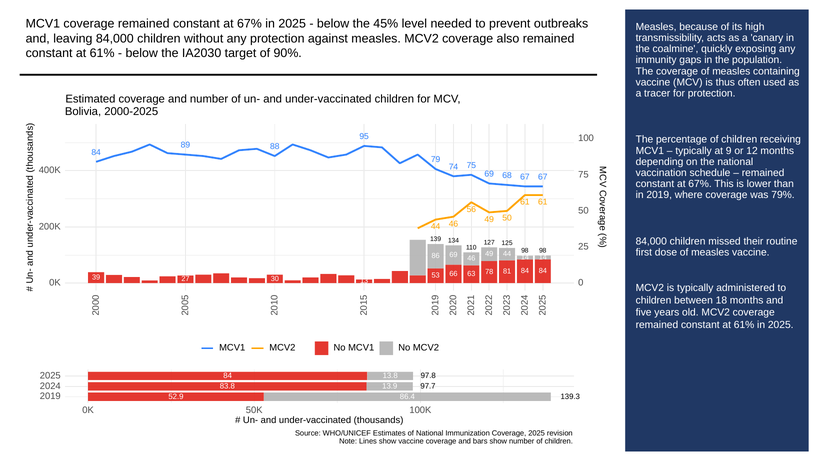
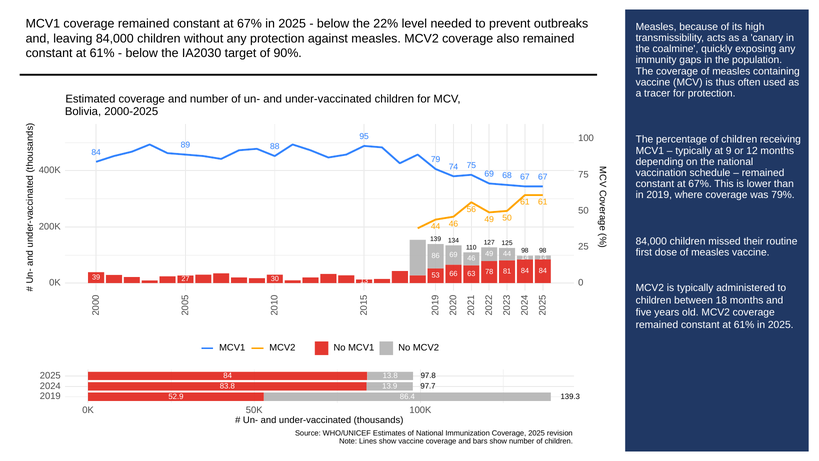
45%: 45% -> 22% (386, 24)
